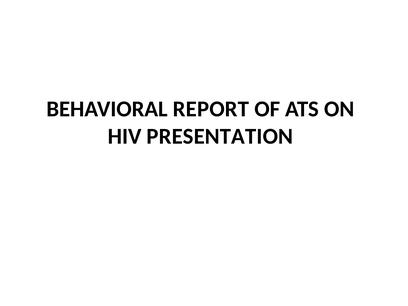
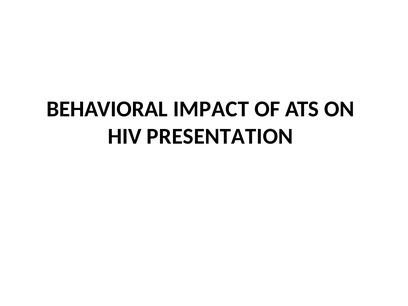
REPORT: REPORT -> IMPACT (211, 109)
